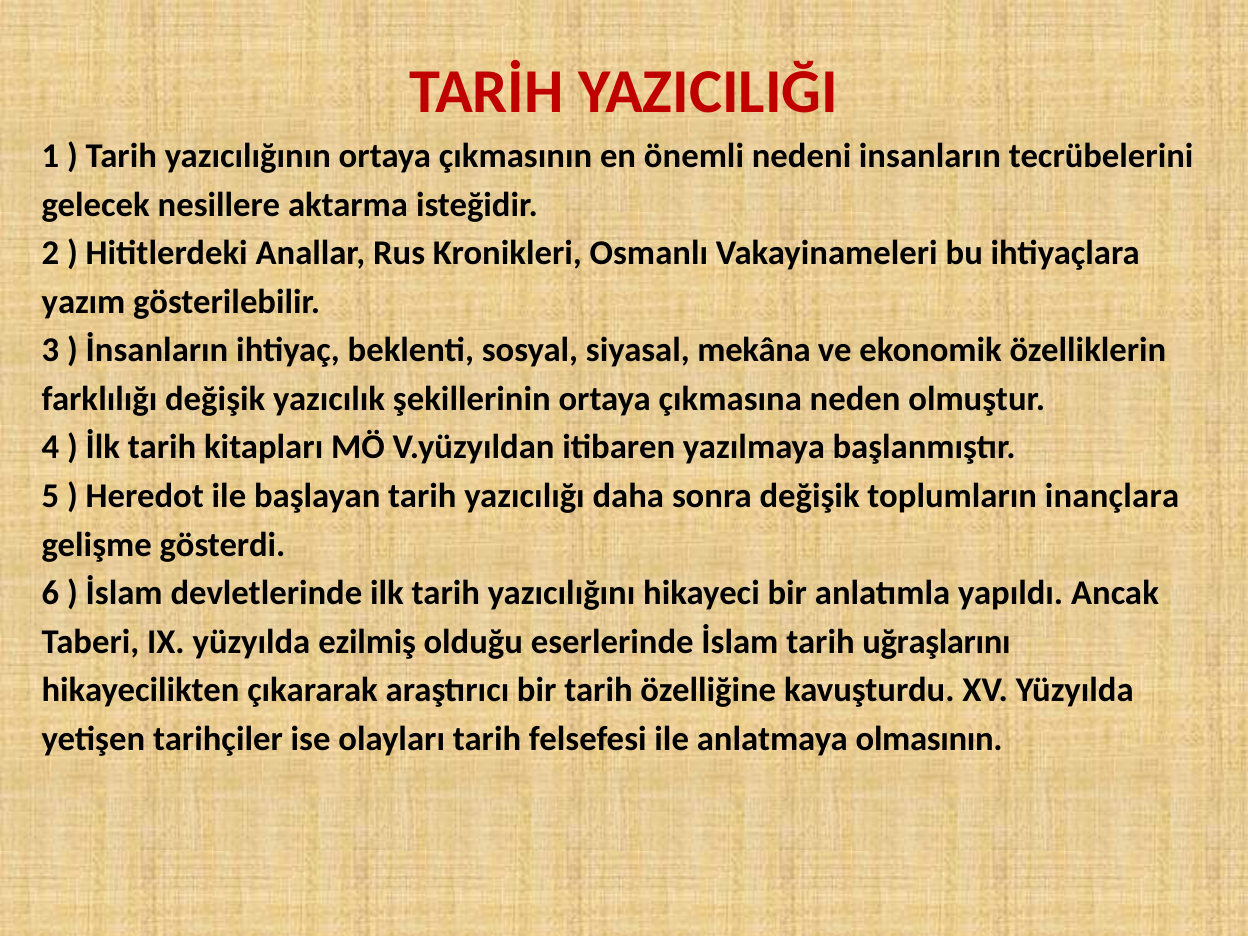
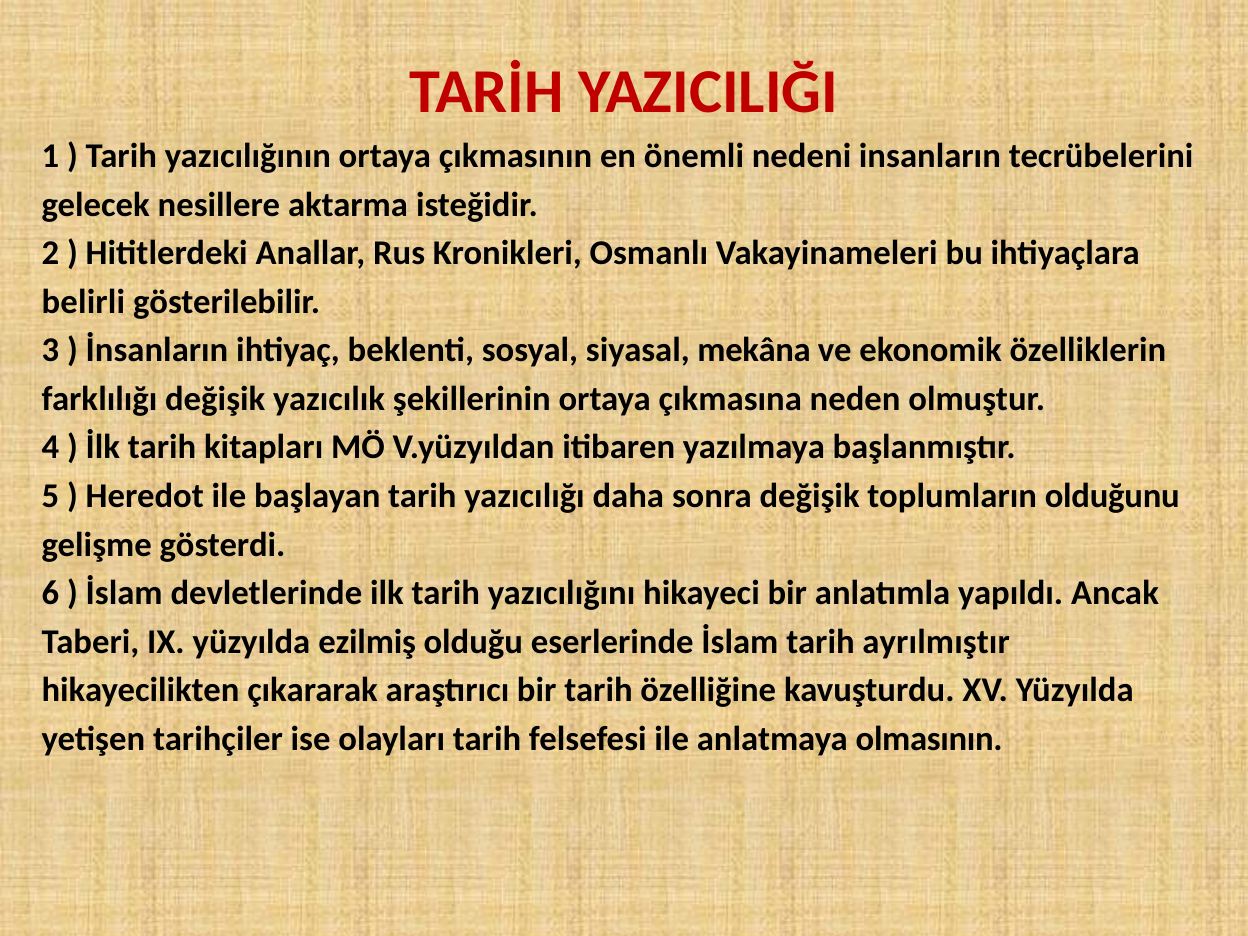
yazım: yazım -> belirli (83, 302)
inançlara: inançlara -> olduğunu (1112, 496)
uğraşlarını: uğraşlarını -> ayrılmıştır (936, 642)
